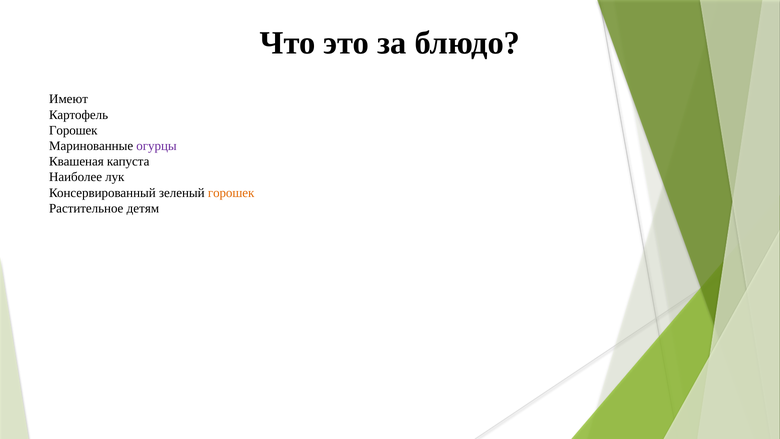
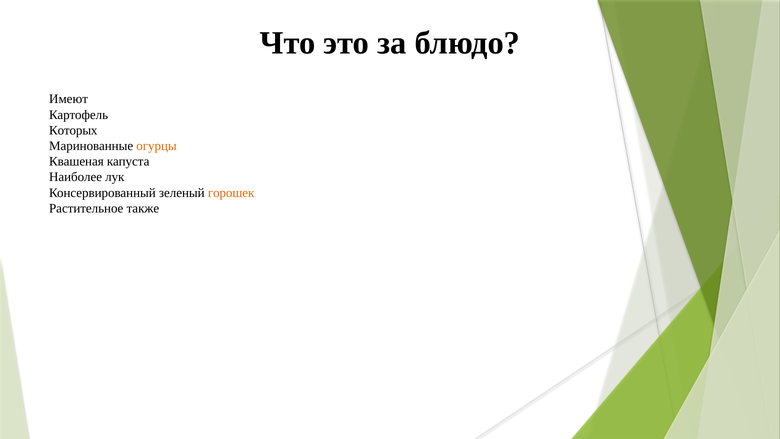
Горошек: Горошек -> Которых (73, 130)
огурцы colour: purple -> orange (157, 146)
детям: детям -> также (143, 208)
